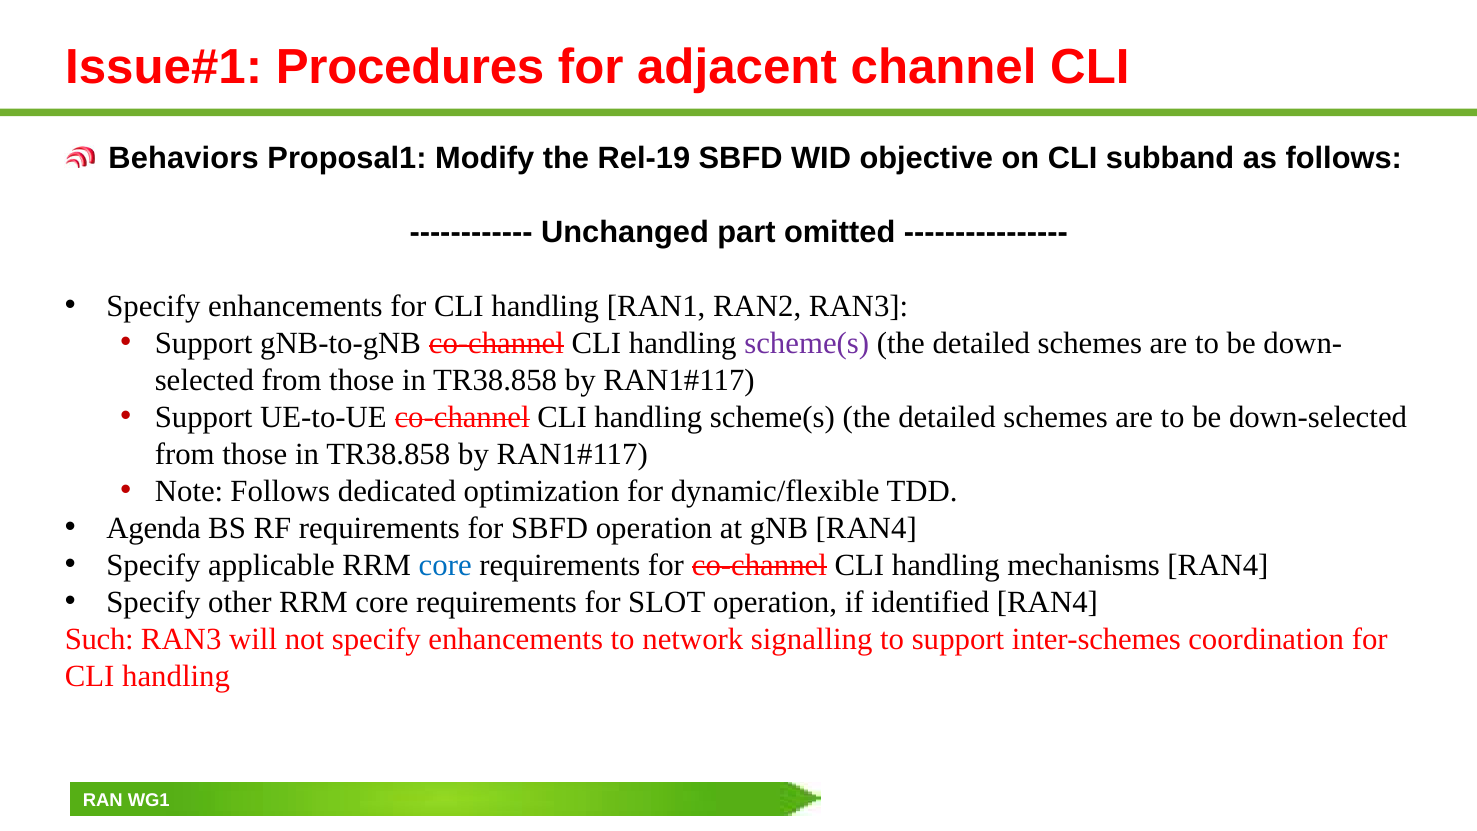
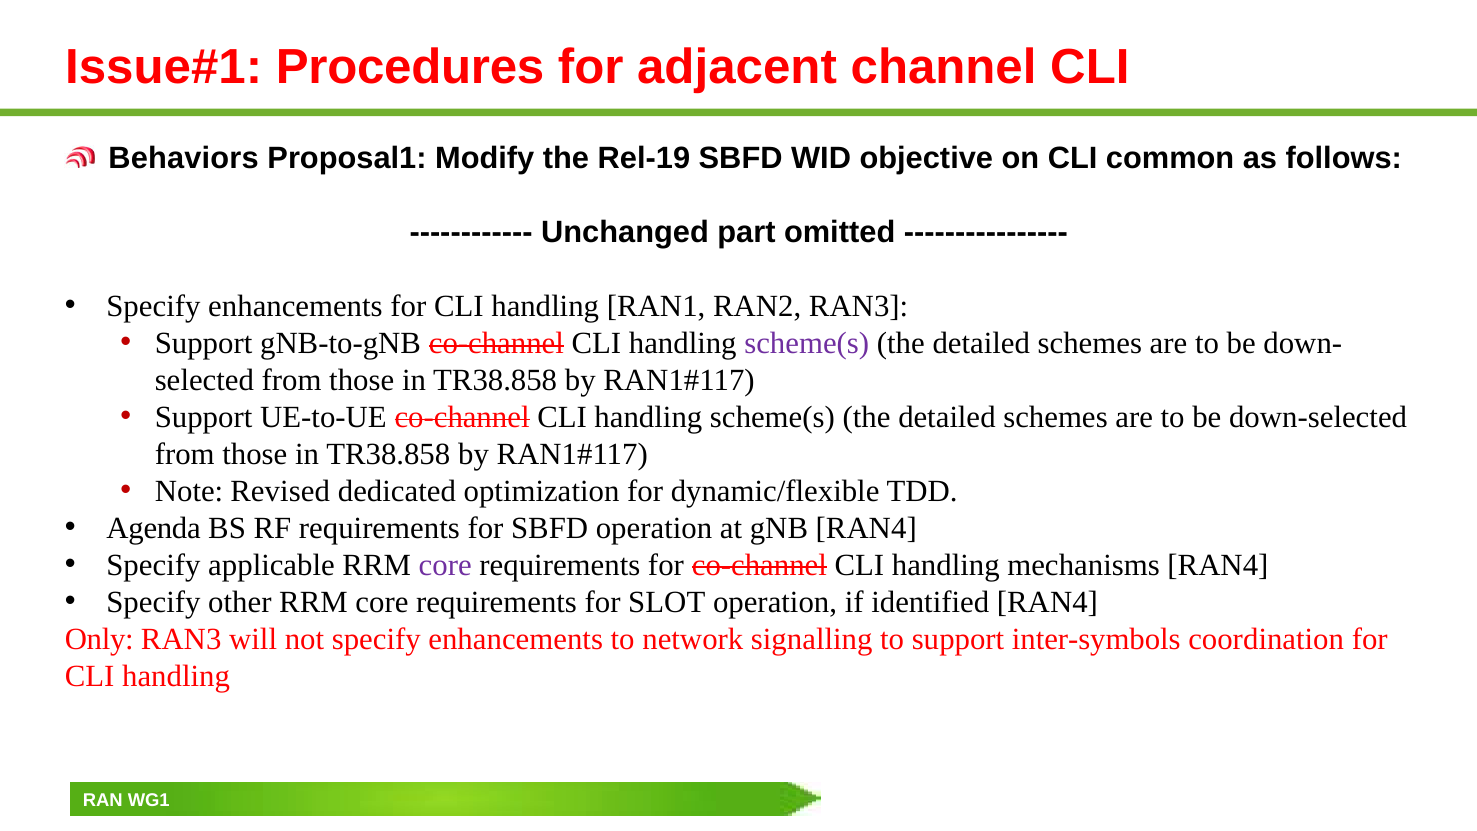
subband: subband -> common (1170, 159)
Note Follows: Follows -> Revised (280, 491)
core colour: blue -> purple (445, 565)
Such: Such -> Only (99, 639)
inter-schemes: inter-schemes -> inter-symbols (1096, 639)
